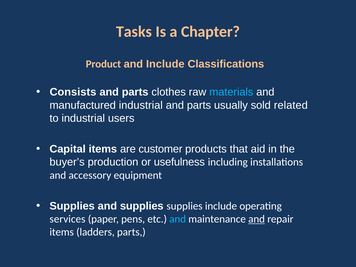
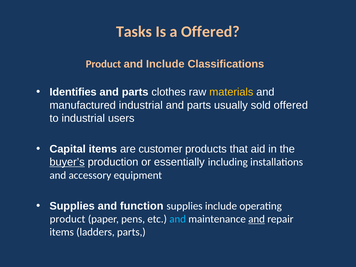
a Chapter: Chapter -> Offered (210, 32)
Consists: Consists -> Identifies (73, 92)
materials colour: light blue -> yellow (231, 92)
sold related: related -> offered (291, 105)
buyer’s underline: none -> present (67, 162)
usefulness: usefulness -> essentially (179, 162)
and supplies: supplies -> function (142, 206)
services: services -> product (67, 219)
